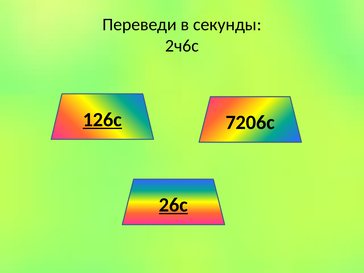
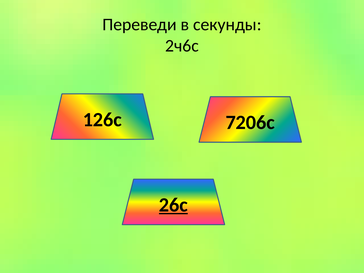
126с underline: present -> none (102, 120)
